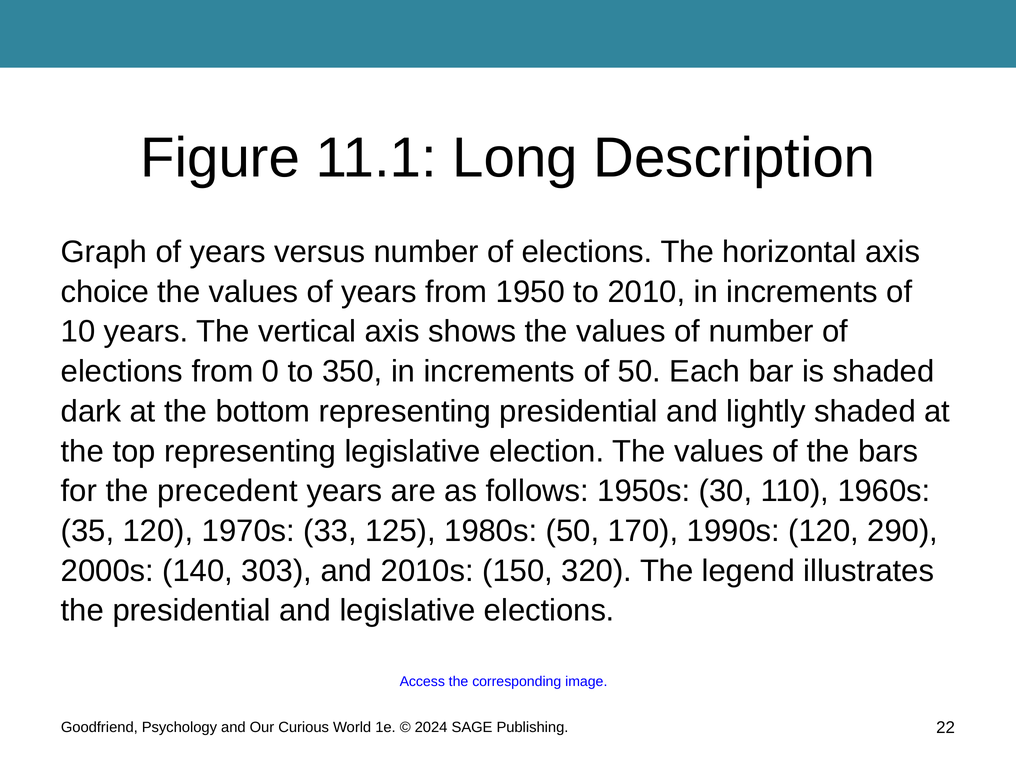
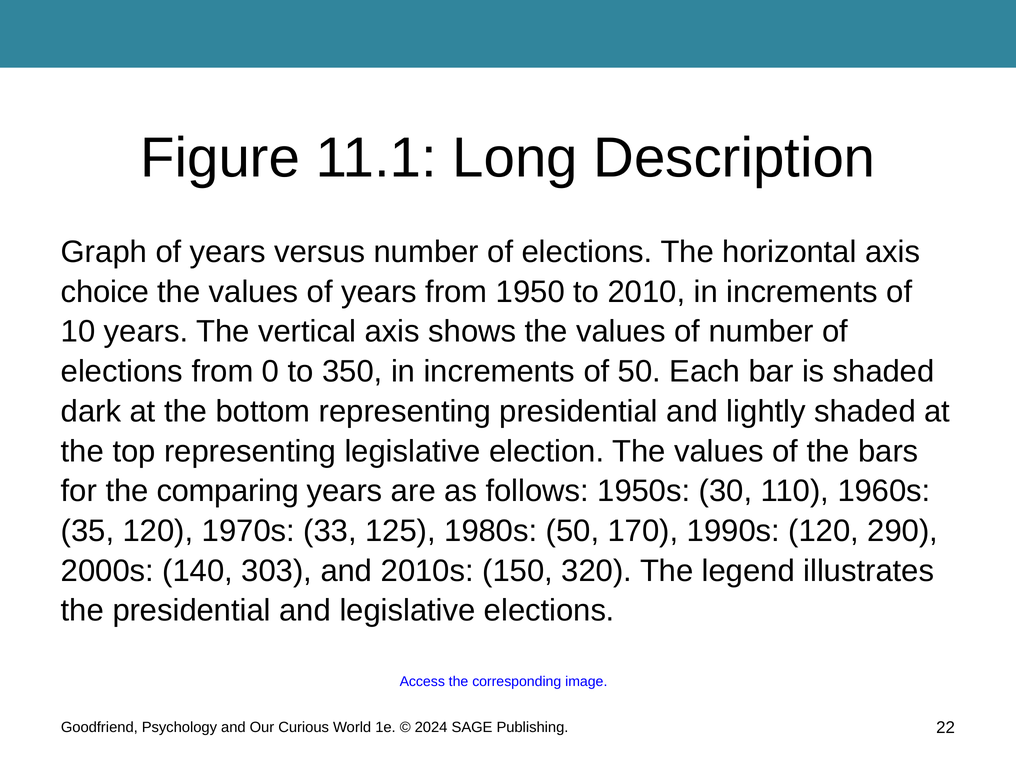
precedent: precedent -> comparing (228, 491)
